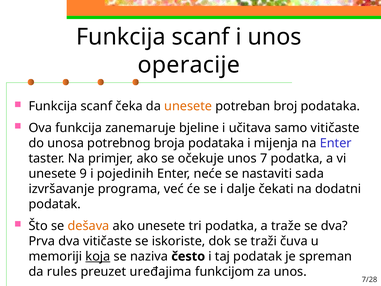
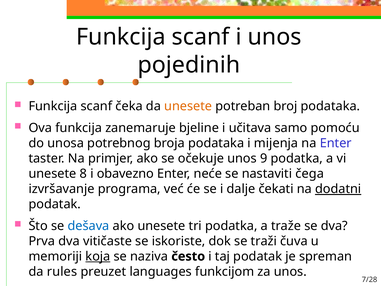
operacije: operacije -> pojedinih (189, 65)
samo vitičaste: vitičaste -> pomoću (335, 128)
7: 7 -> 9 (264, 158)
9: 9 -> 8 (83, 174)
pojedinih: pojedinih -> obavezno (125, 174)
sada: sada -> čega (310, 174)
dodatni underline: none -> present (338, 189)
dešava colour: orange -> blue (88, 226)
uređajima: uređajima -> languages (161, 271)
